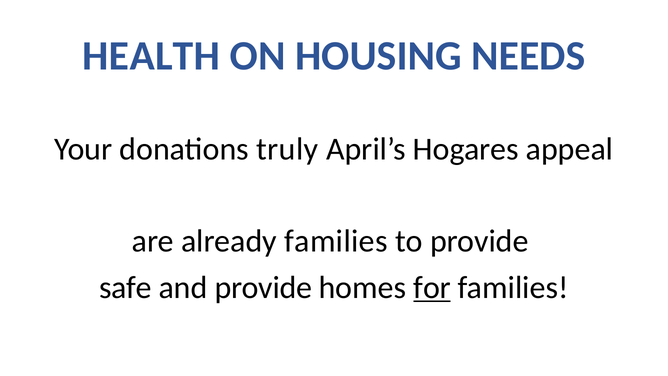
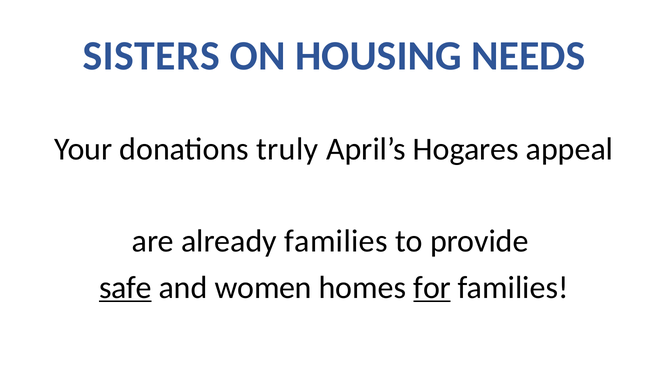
HEALTH: HEALTH -> SISTERS (151, 56)
safe underline: none -> present (125, 287)
and provide: provide -> women (263, 287)
